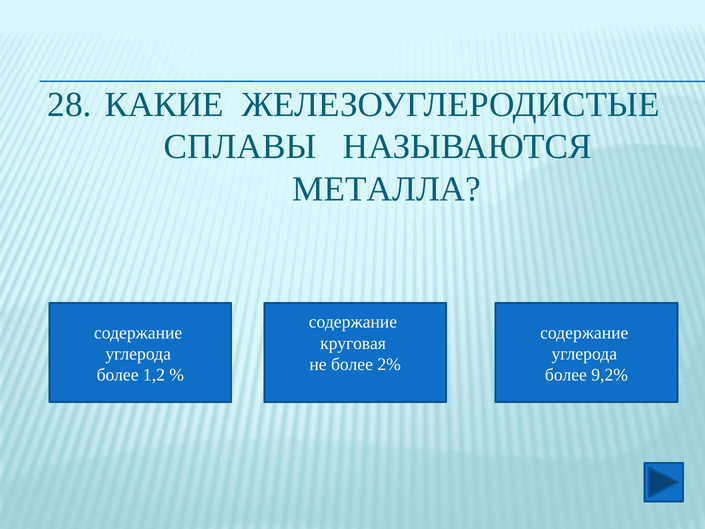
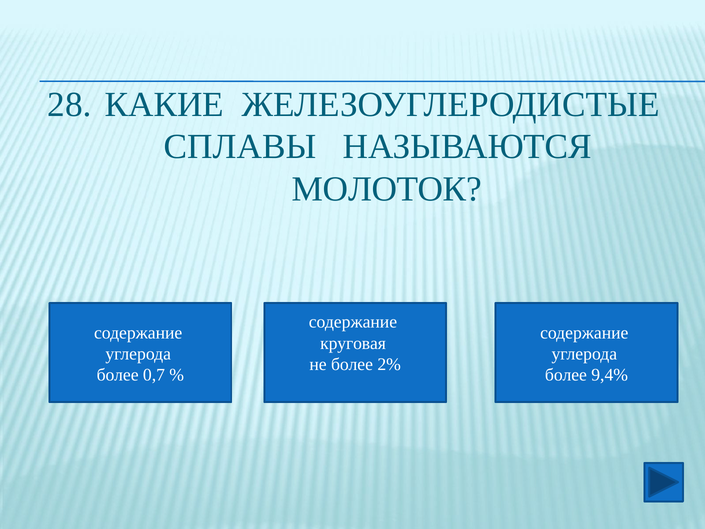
МЕТАЛЛА: МЕТАЛЛА -> МОЛОТОК (387, 189)
1,2: 1,2 -> 0,7 (154, 375)
9,2%: 9,2% -> 9,4% (610, 375)
